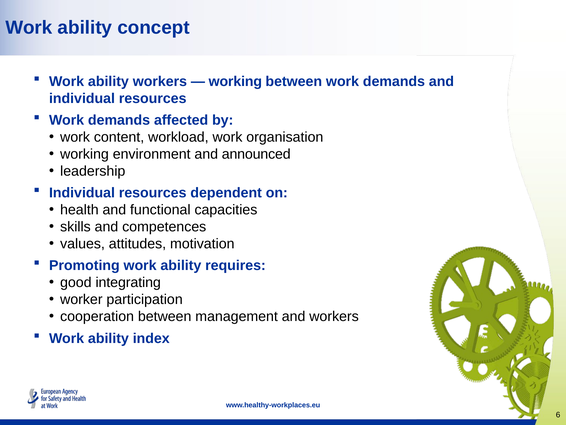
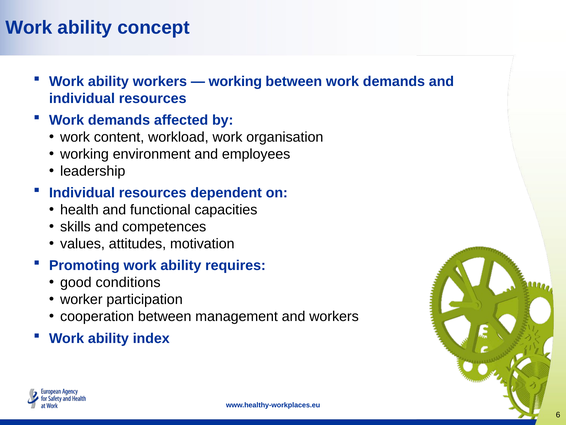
announced: announced -> employees (256, 154)
integrating: integrating -> conditions (128, 282)
